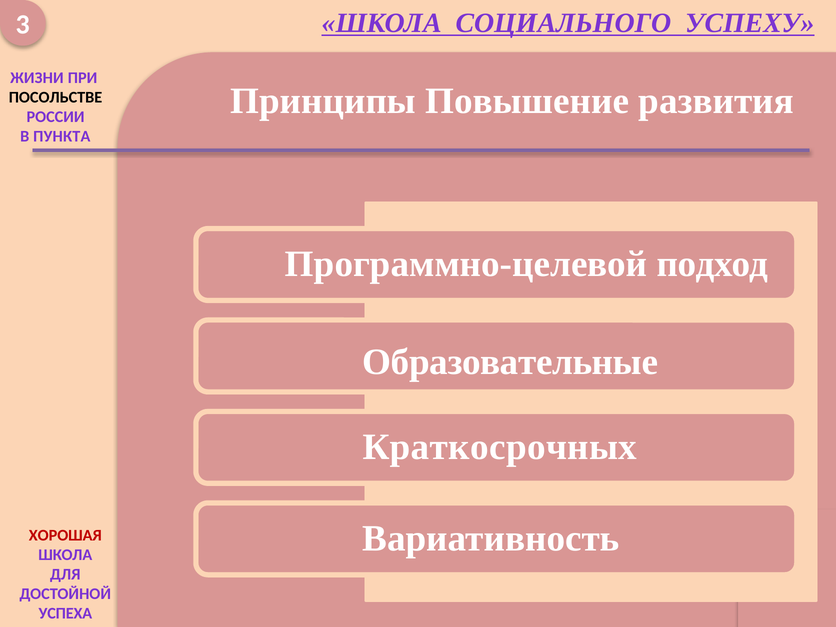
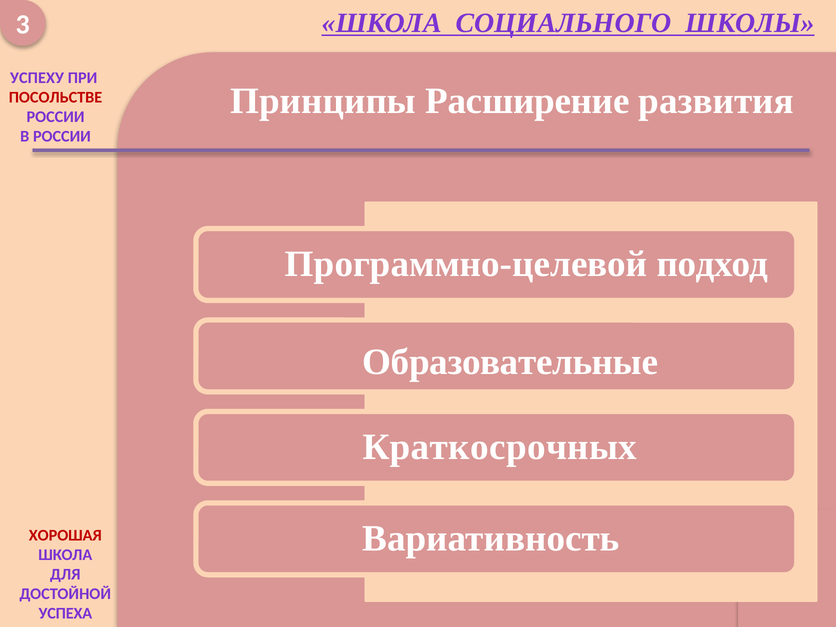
УСПЕХУ: УСПЕХУ -> ШКОЛЫ (750, 23)
ЖИЗНИ: ЖИЗНИ -> УСПЕХУ (37, 78)
Повышение: Повышение -> Расширение (527, 101)
ПОСОЛЬСТВЕ colour: black -> red (56, 98)
В ПУНКТА: ПУНКТА -> РОССИИ (62, 137)
